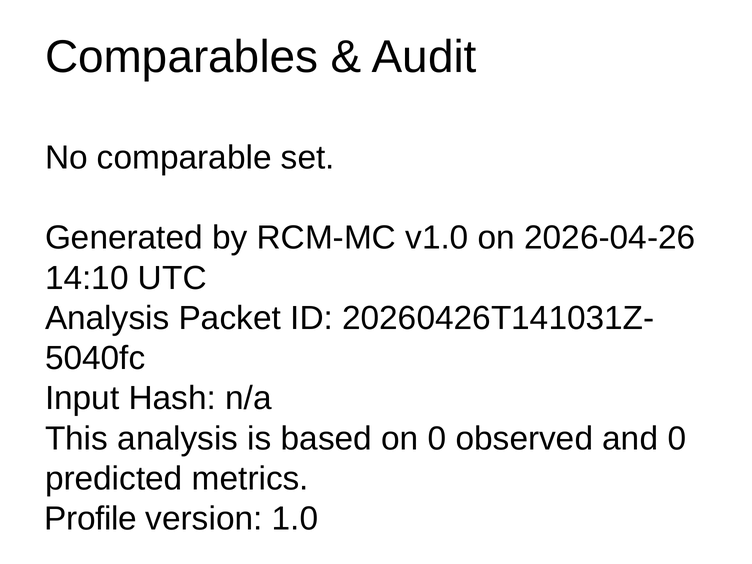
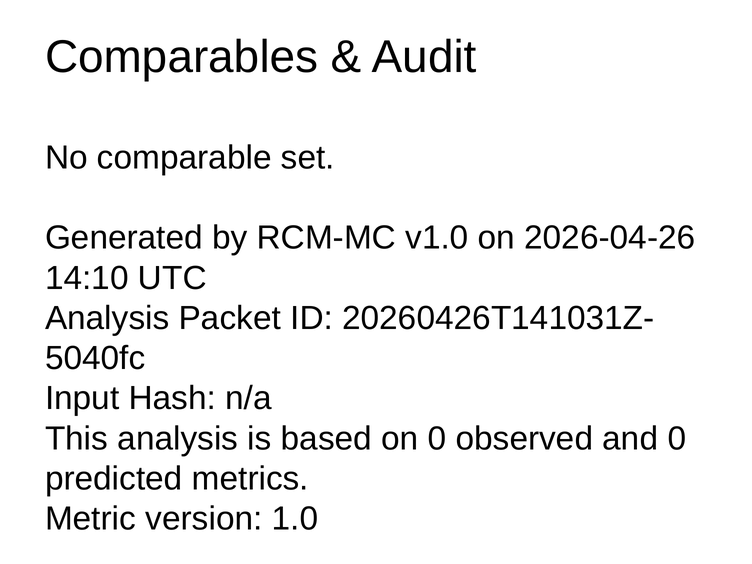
Profile: Profile -> Metric (91, 519)
